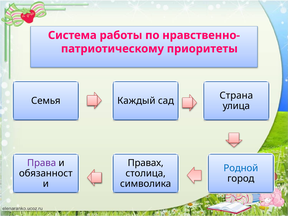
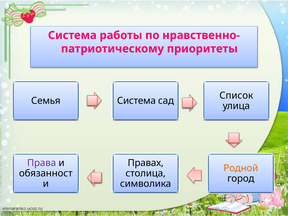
Страна: Страна -> Список (236, 96)
Семья Каждый: Каждый -> Система (136, 101)
Родной colour: blue -> orange (241, 168)
